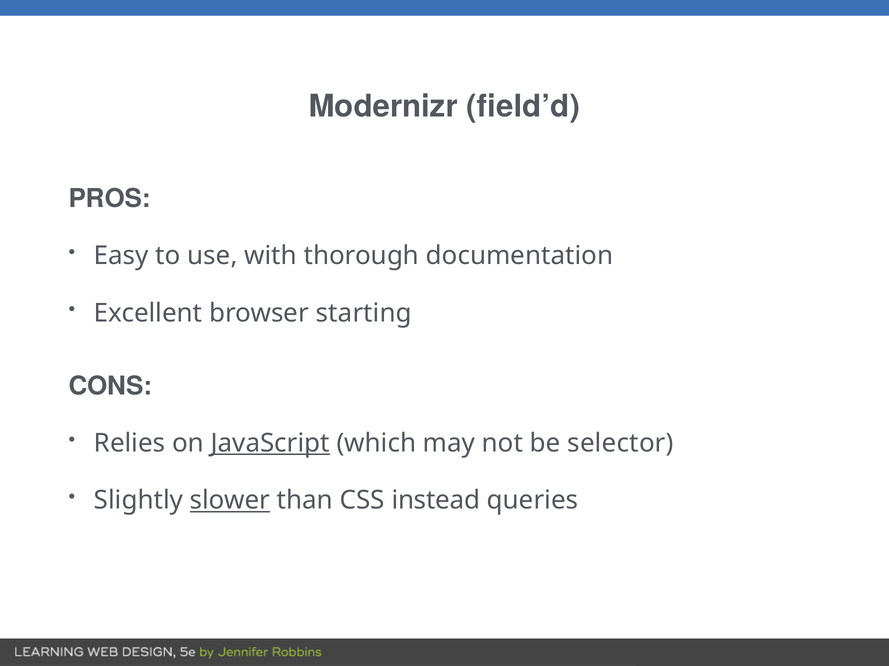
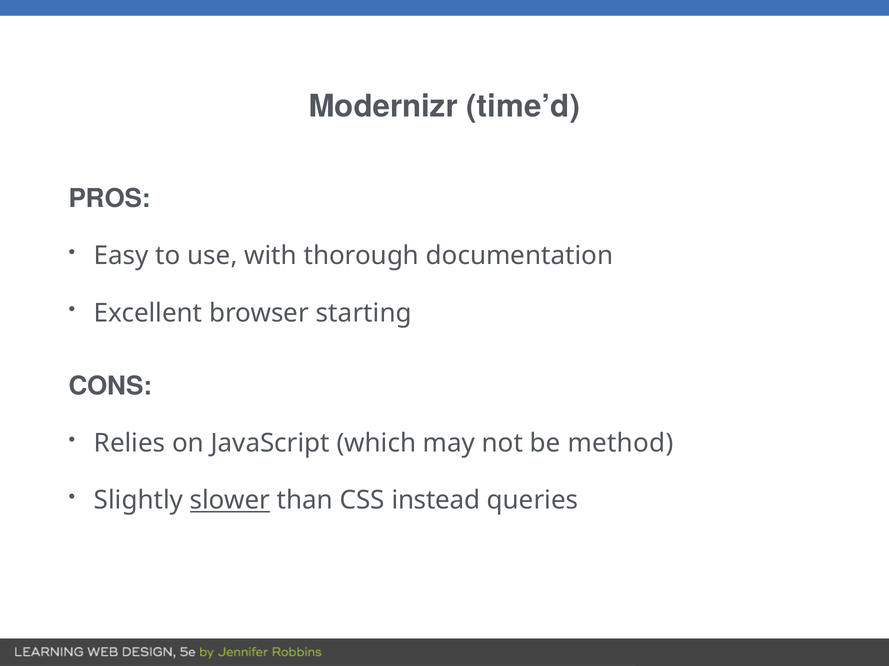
field’d: field’d -> time’d (523, 106)
JavaScript underline: present -> none (270, 444)
selector: selector -> method (621, 444)
